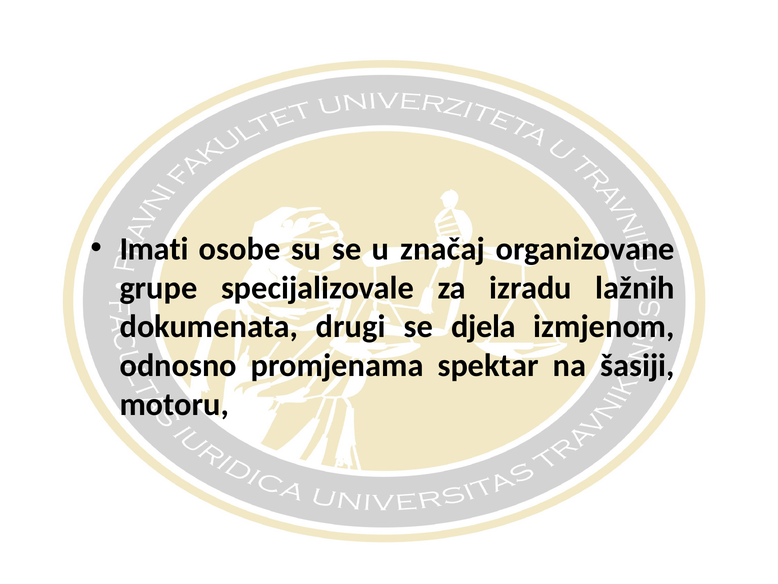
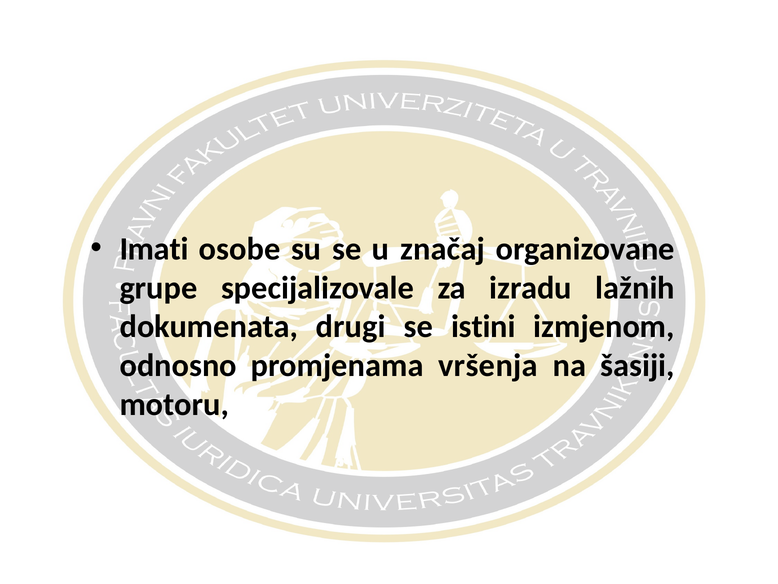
djela: djela -> istini (483, 326)
spektar: spektar -> vršenja (488, 365)
